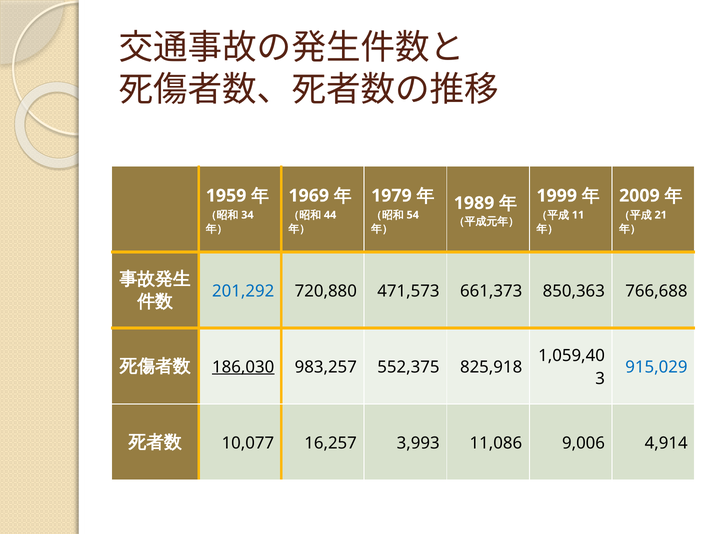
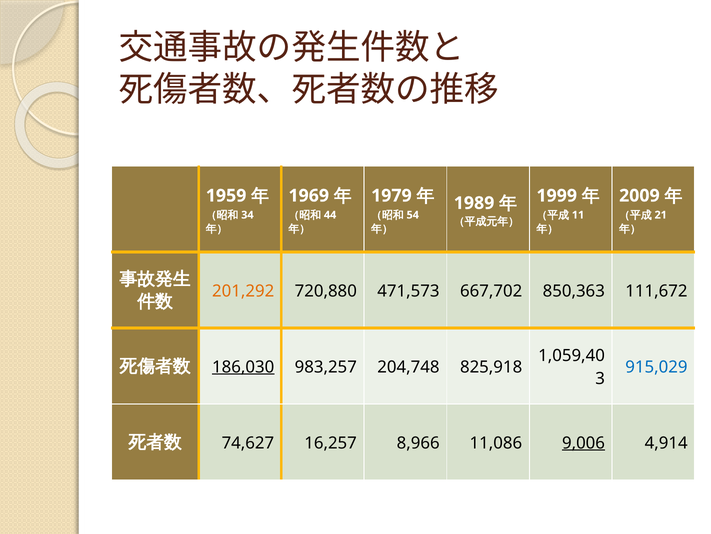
201,292 colour: blue -> orange (243, 291)
661,373: 661,373 -> 667,702 (491, 291)
766,688: 766,688 -> 111,672 (656, 291)
552,375: 552,375 -> 204,748 (408, 366)
10,077: 10,077 -> 74,627 (248, 442)
3,993: 3,993 -> 8,966 (418, 442)
9,006 underline: none -> present (583, 442)
